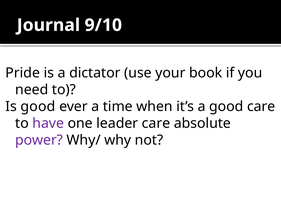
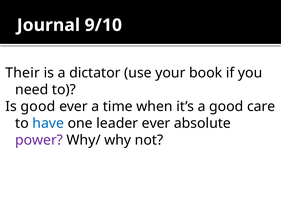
Pride: Pride -> Their (23, 73)
have colour: purple -> blue (48, 124)
leader care: care -> ever (156, 124)
